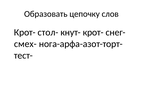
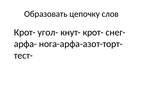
стол-: стол- -> угол- (48, 32)
смех-: смех- -> арфа- (25, 44)
